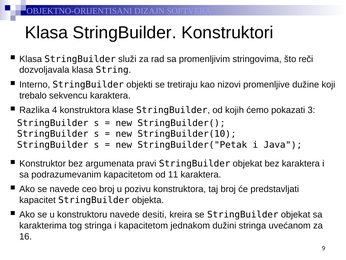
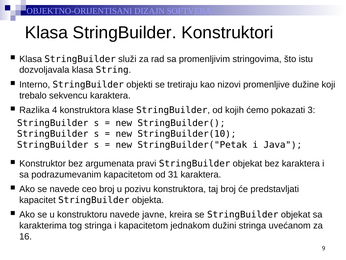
reči: reči -> istu (306, 59)
11: 11 -> 31 (173, 174)
desiti: desiti -> javne (155, 214)
